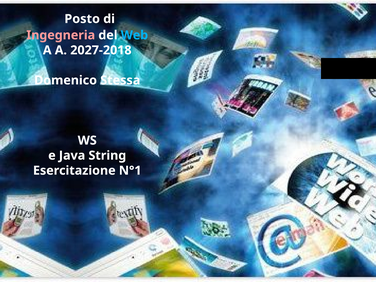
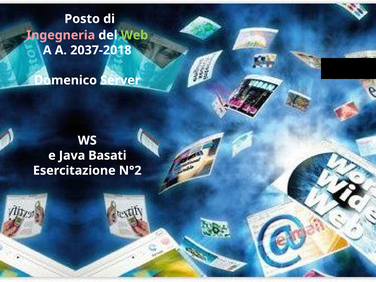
Web colour: light blue -> light green (134, 35)
2027-2018: 2027-2018 -> 2037-2018 (101, 50)
Stessa: Stessa -> Server (120, 80)
String: String -> Basati (107, 155)
N°1: N°1 -> N°2 (130, 171)
